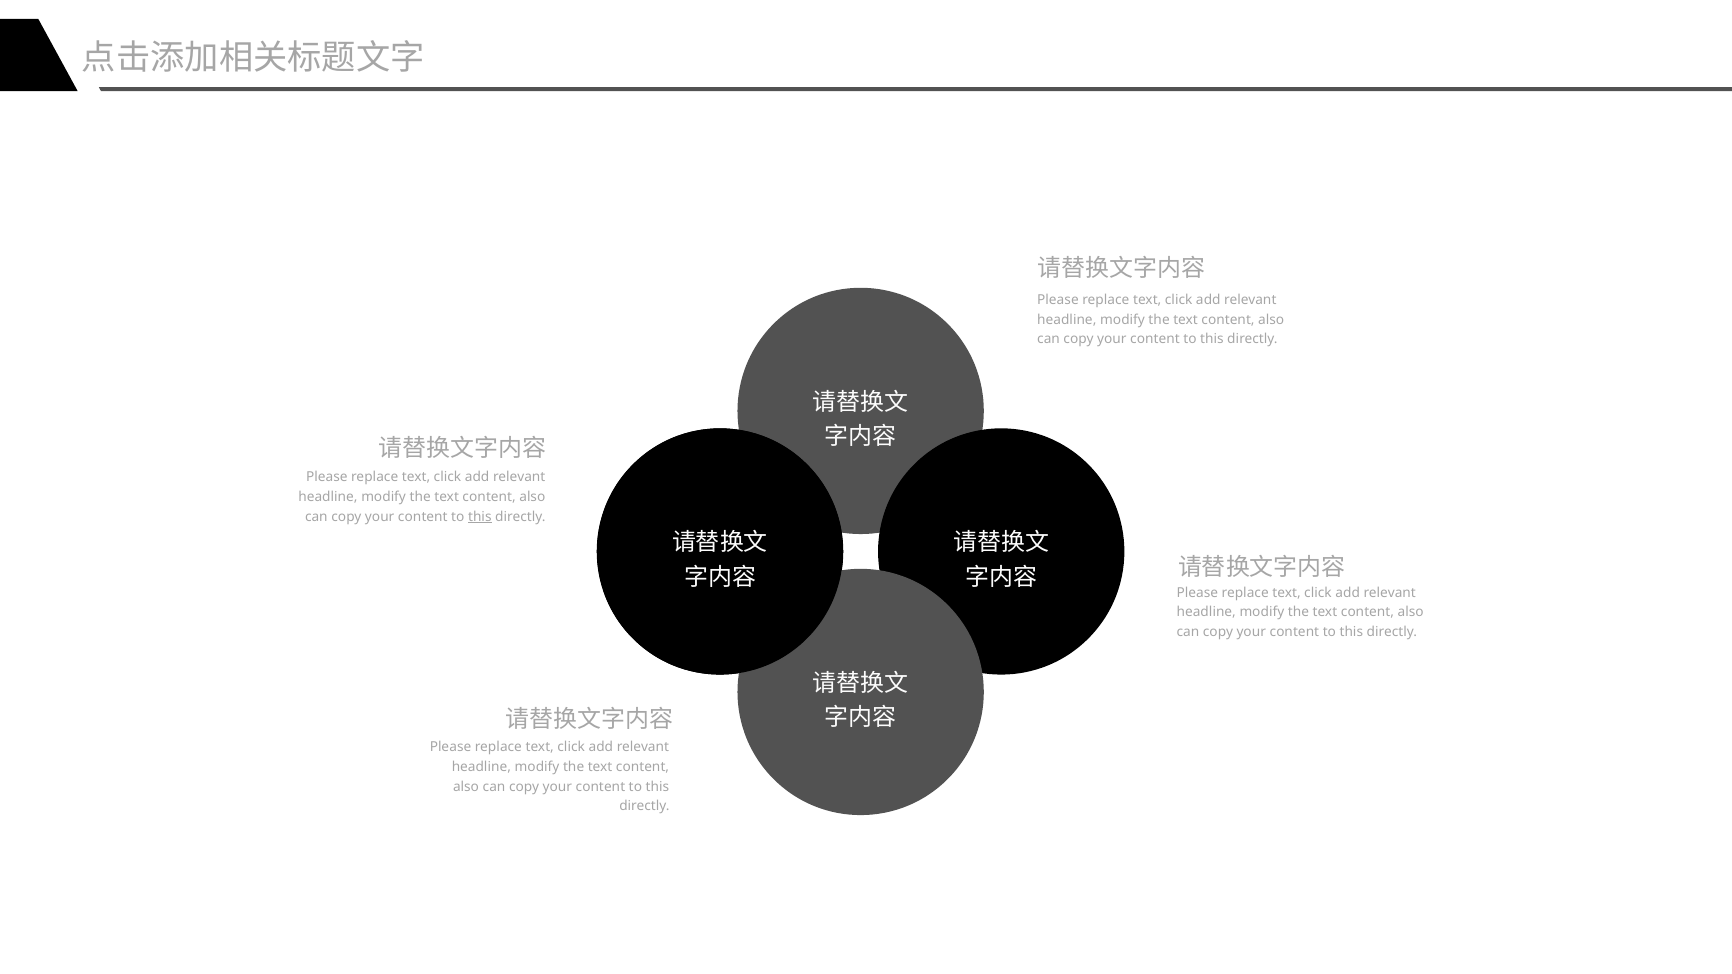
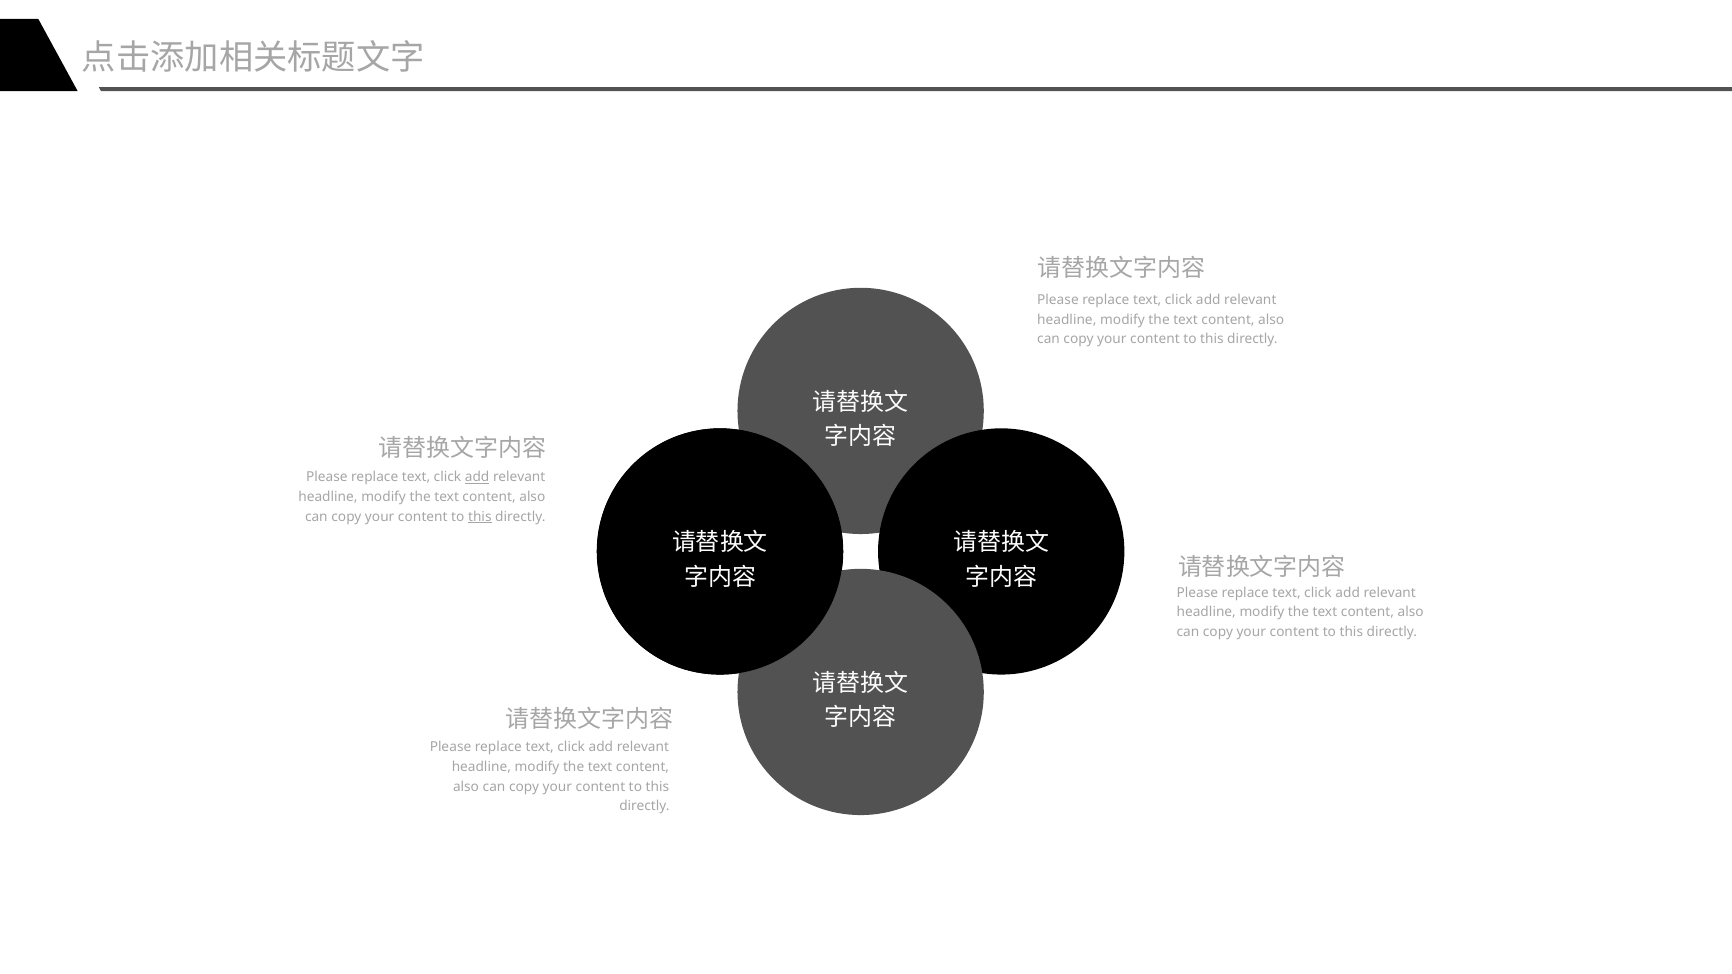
add underline: none -> present (477, 477)
